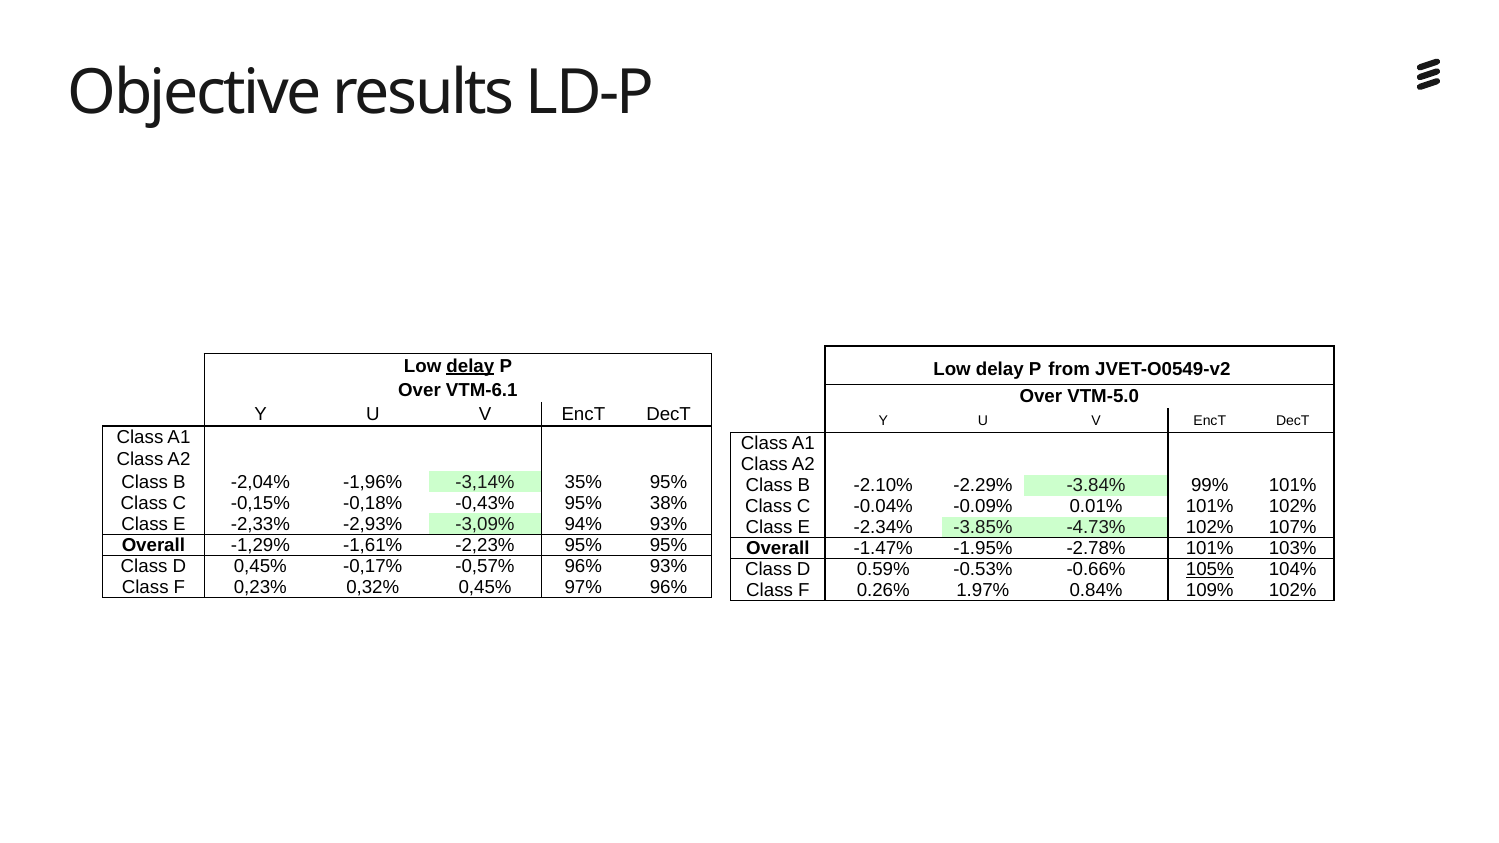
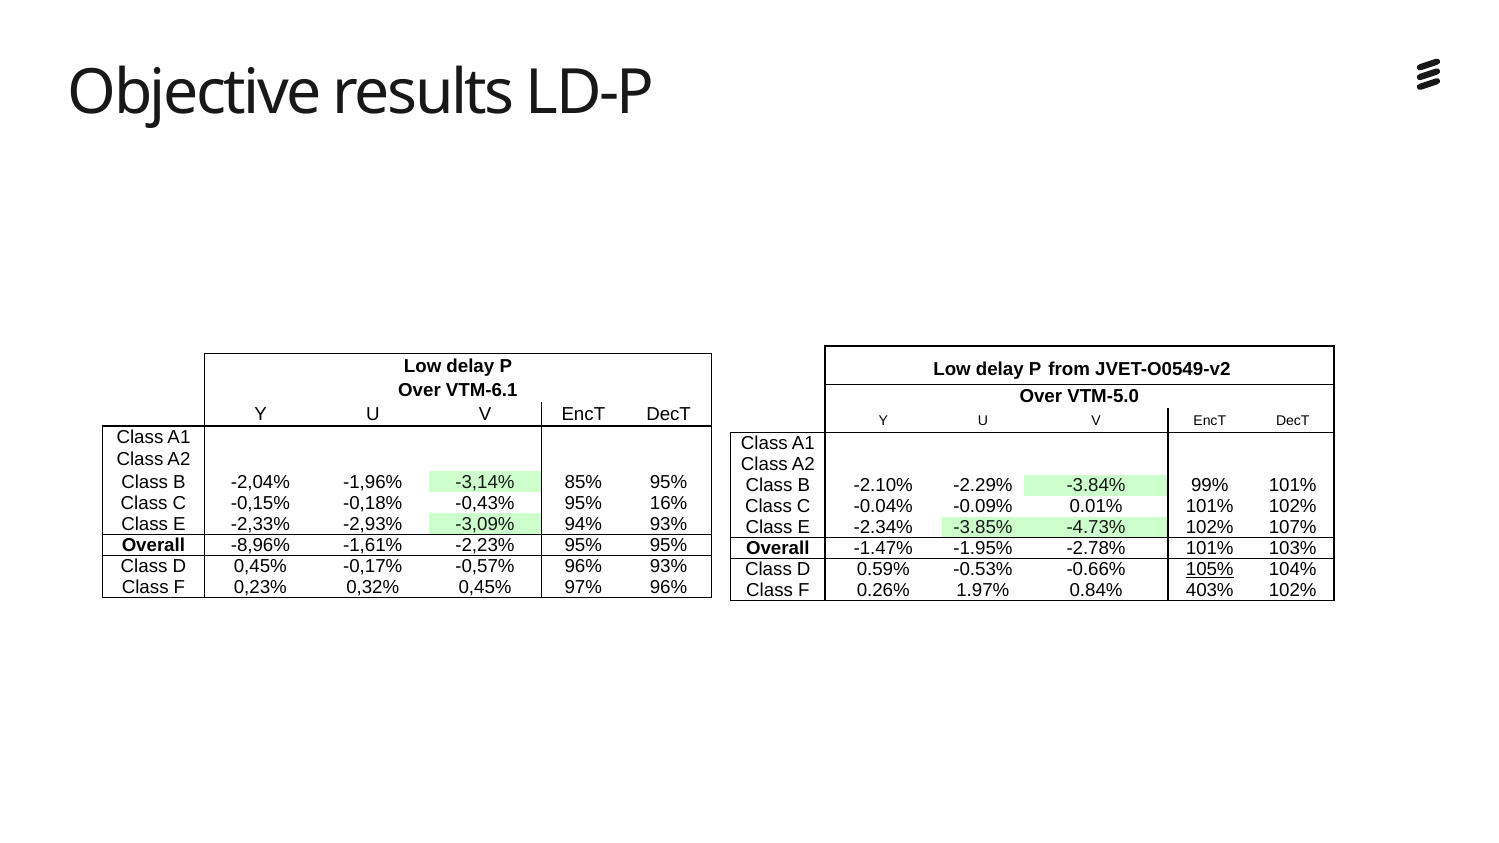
delay underline: present -> none (470, 366)
35%: 35% -> 85% (583, 482)
38%: 38% -> 16% (669, 503)
-1,29%: -1,29% -> -8,96% (260, 545)
109%: 109% -> 403% (1210, 591)
